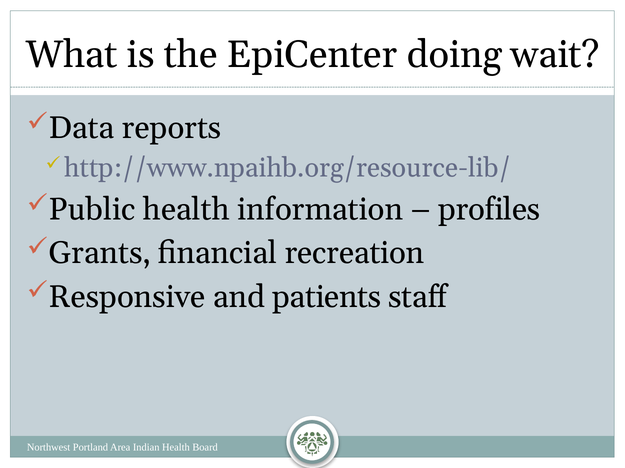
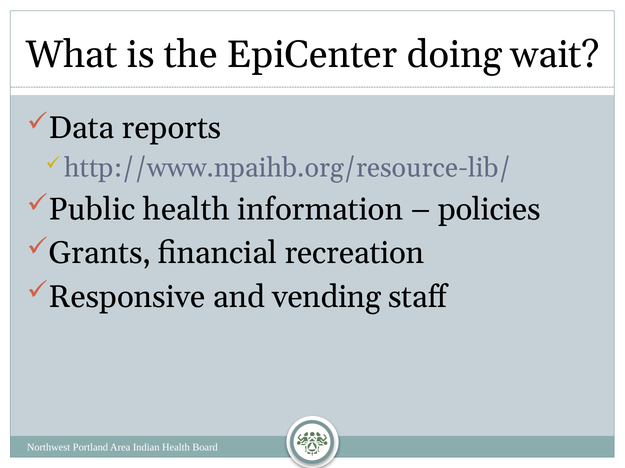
profiles: profiles -> policies (489, 210)
patients: patients -> vending (327, 297)
